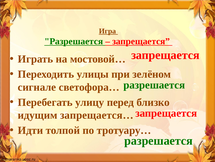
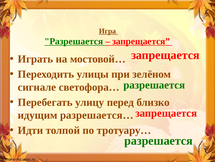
запрещается…: запрещается… -> разрешается… (97, 115)
